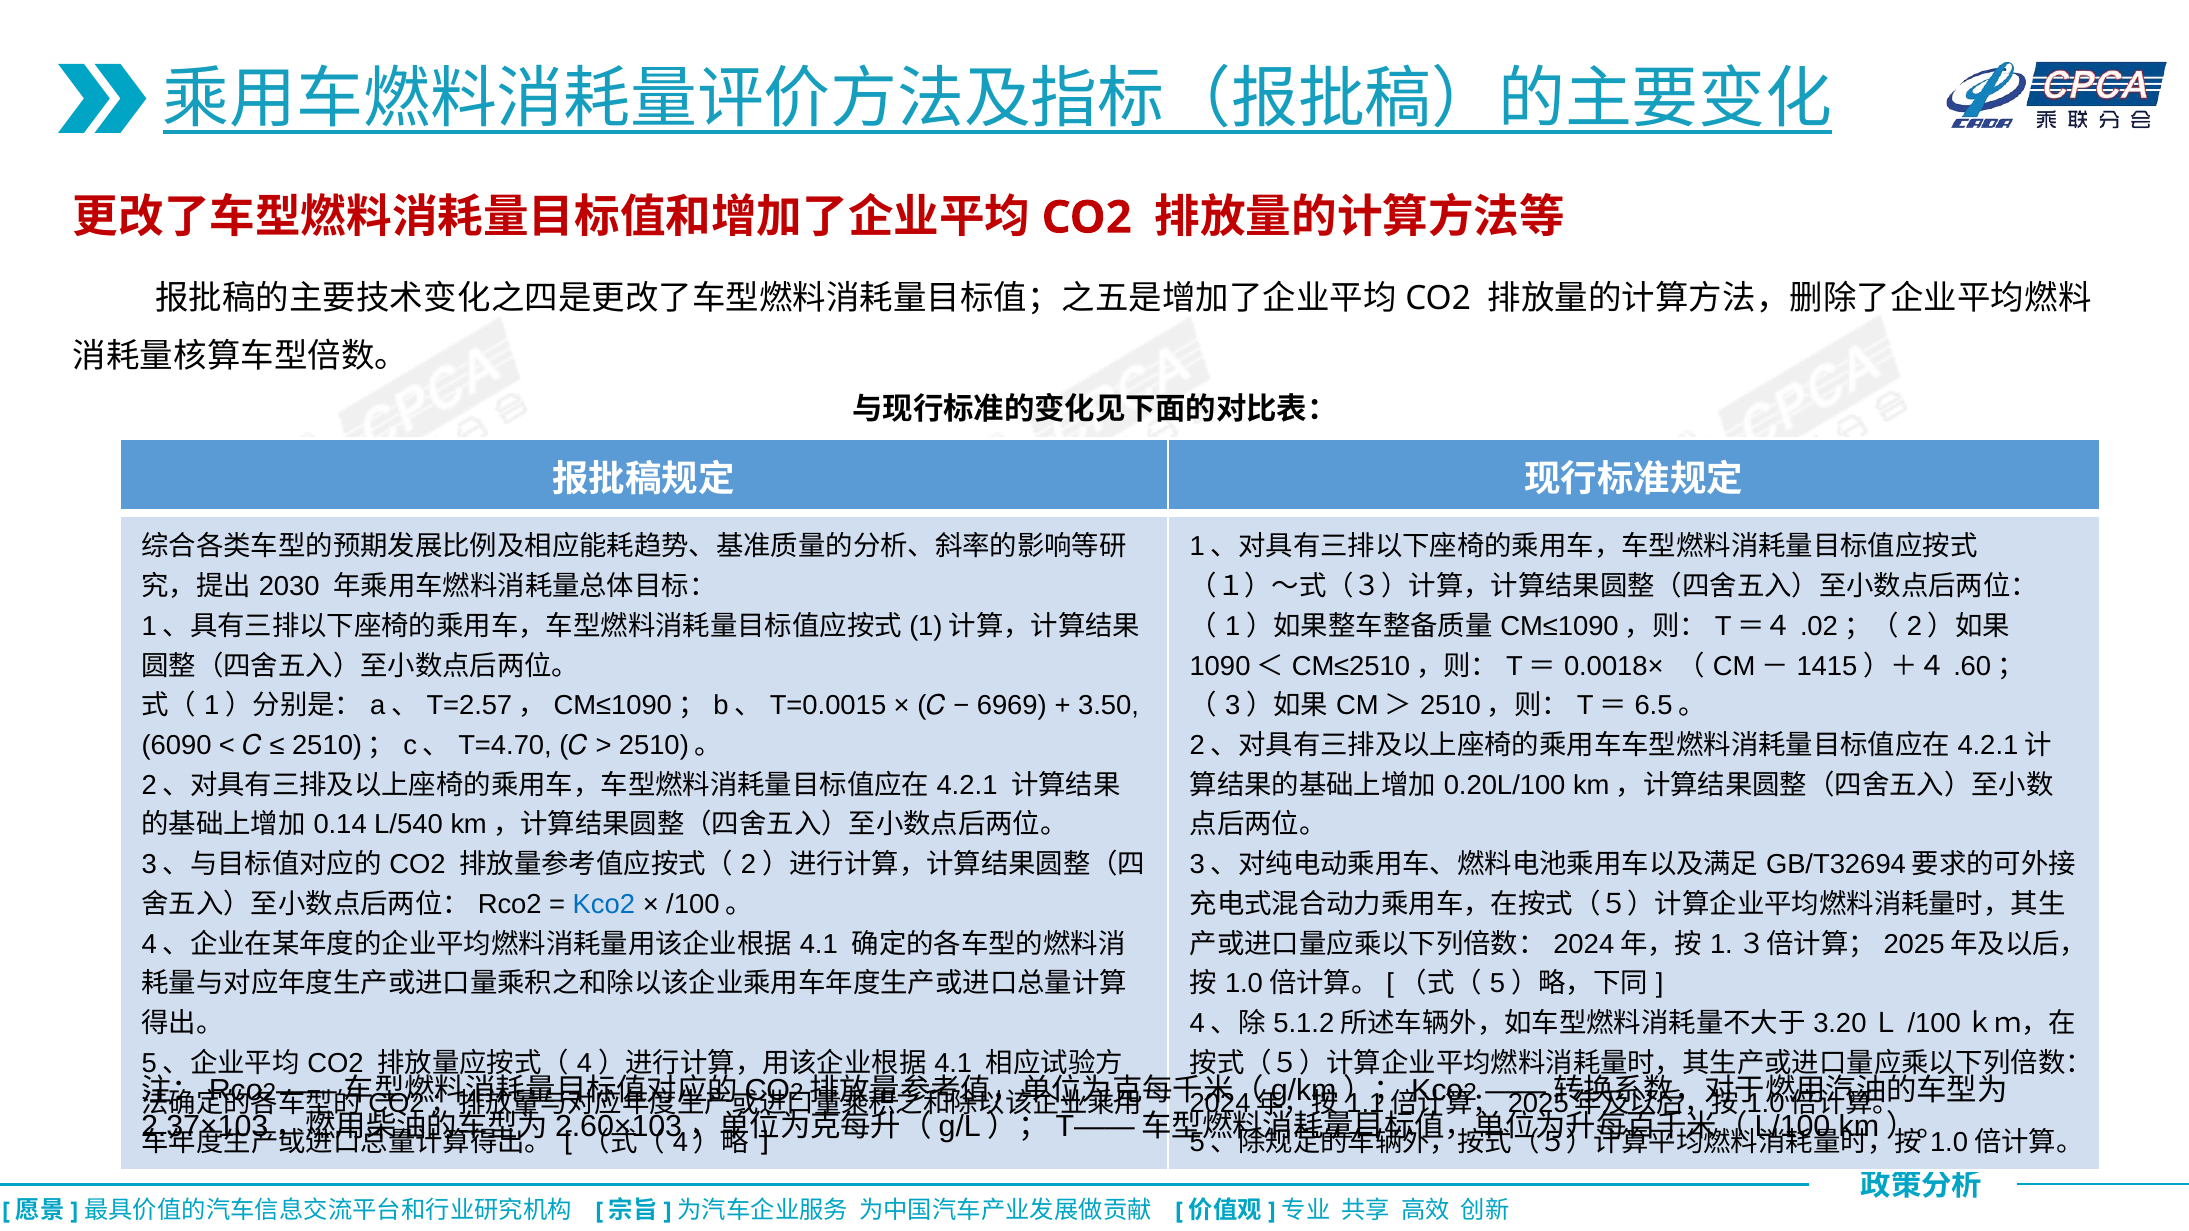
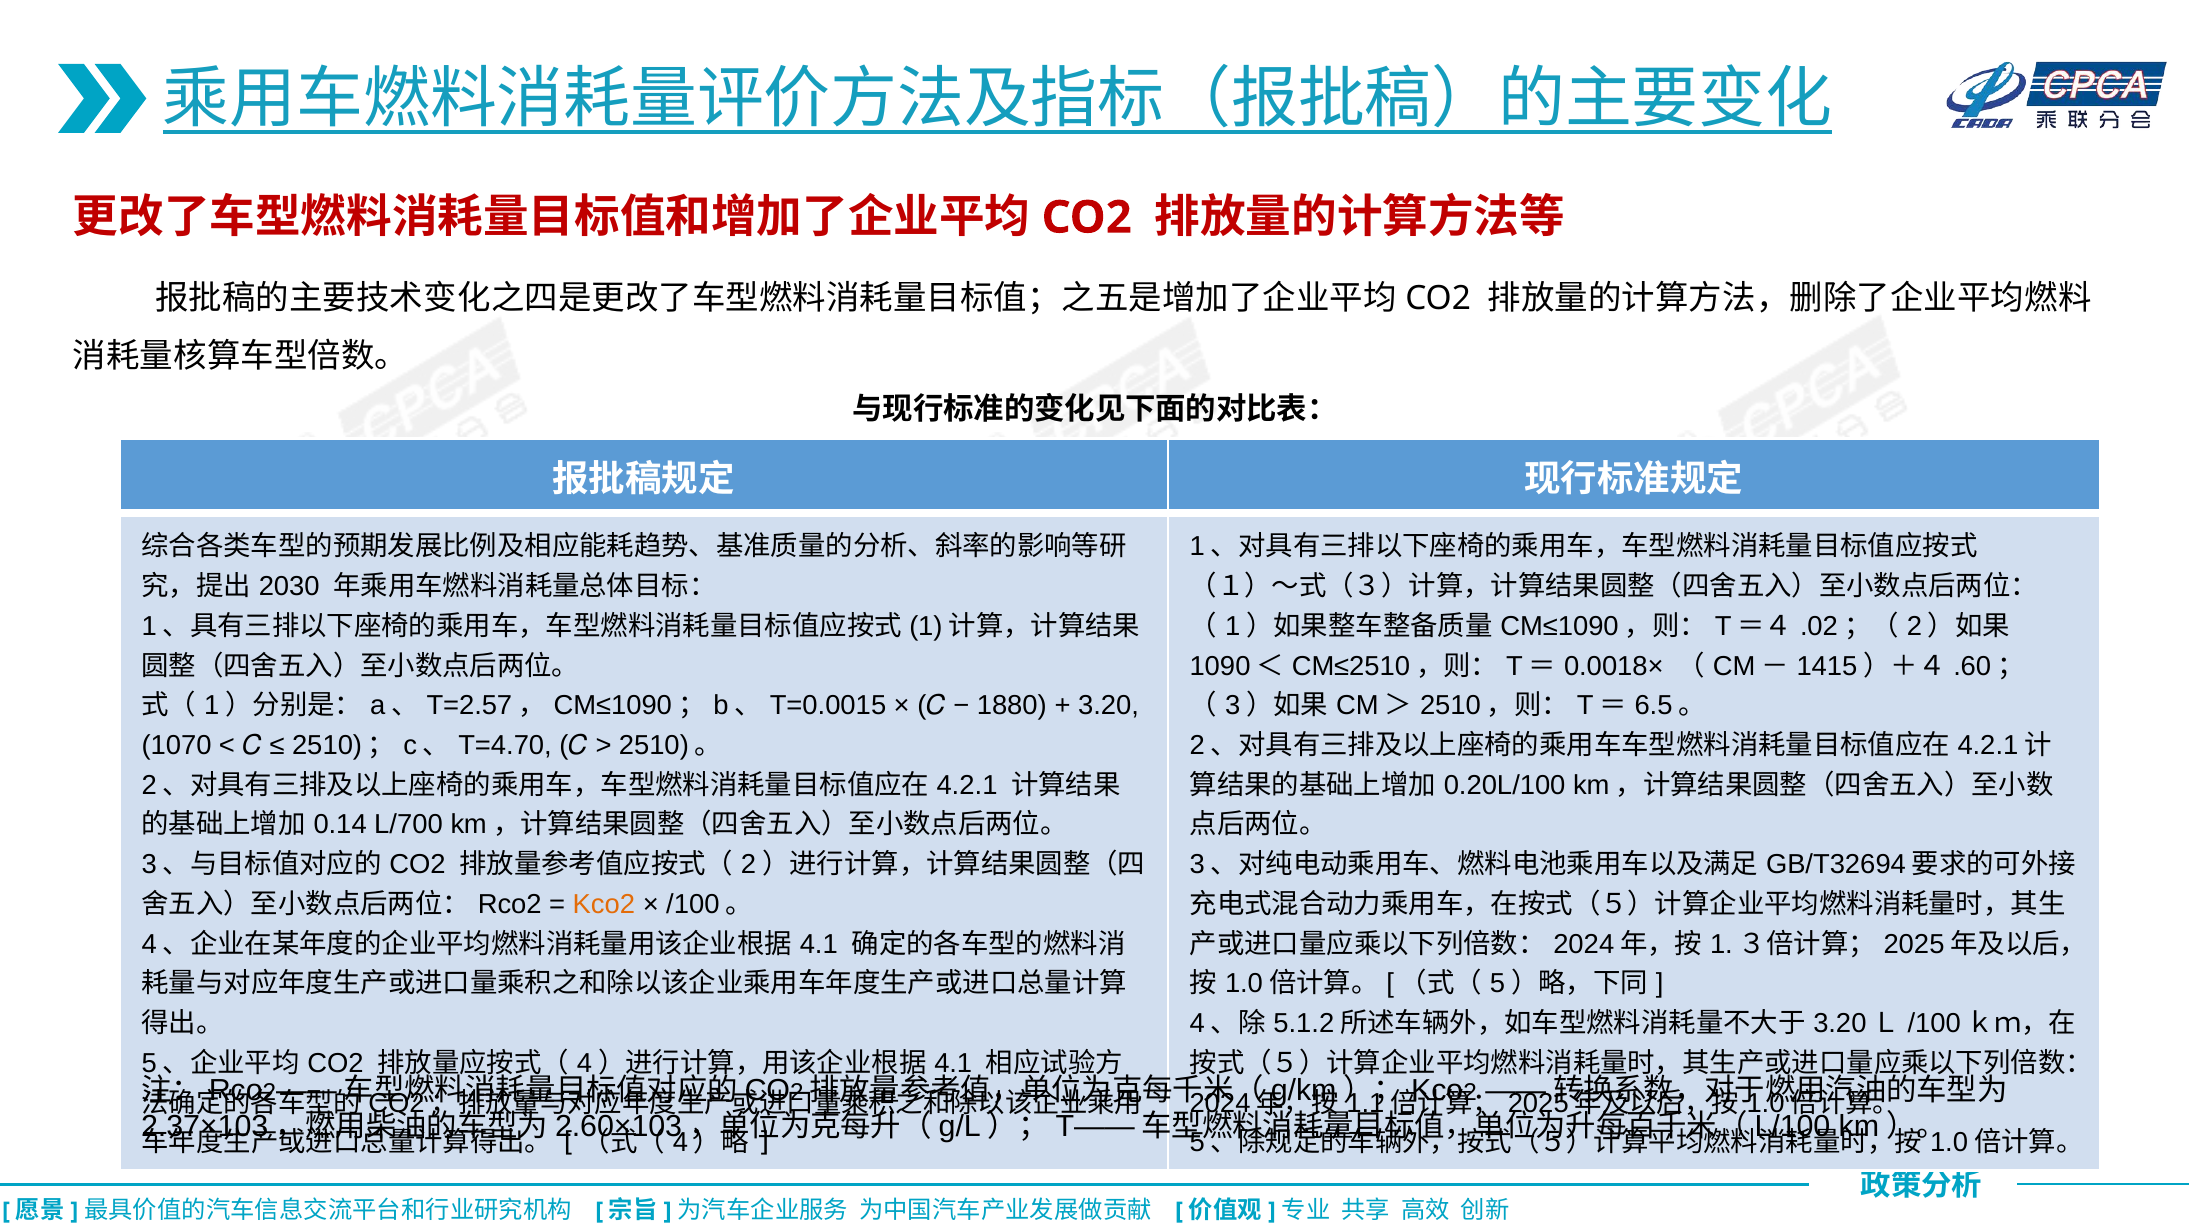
6969: 6969 -> 1880 (1012, 706)
3.50: 3.50 -> 3.20 (1109, 706)
6090: 6090 -> 1070 (177, 746)
L/540: L/540 -> L/700 (409, 825)
Kco2 colour: blue -> orange (604, 905)
